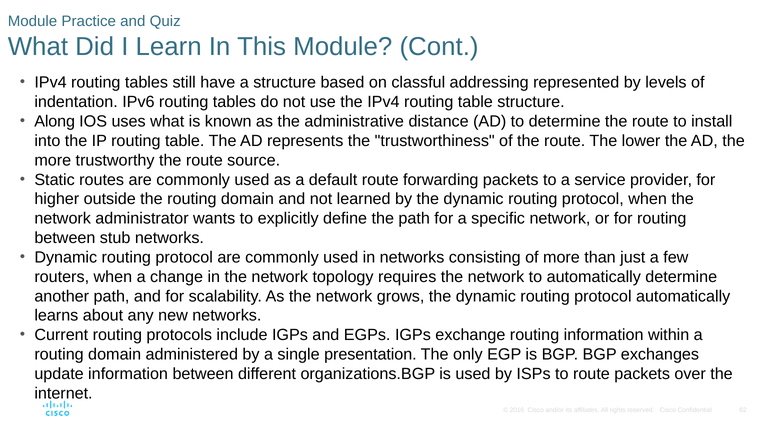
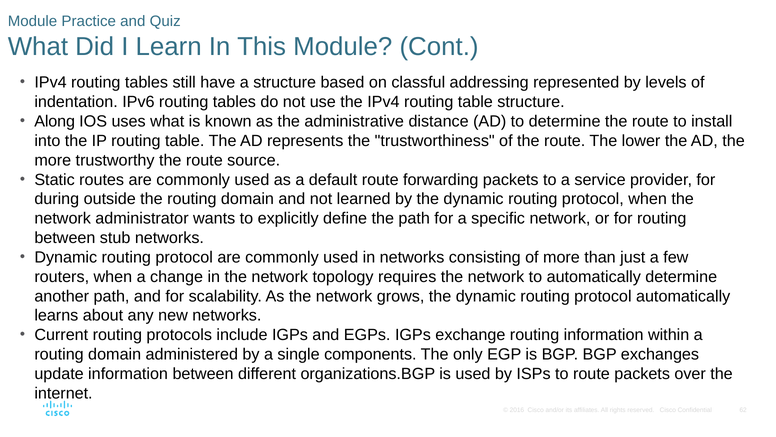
higher: higher -> during (57, 199)
presentation: presentation -> components (370, 354)
